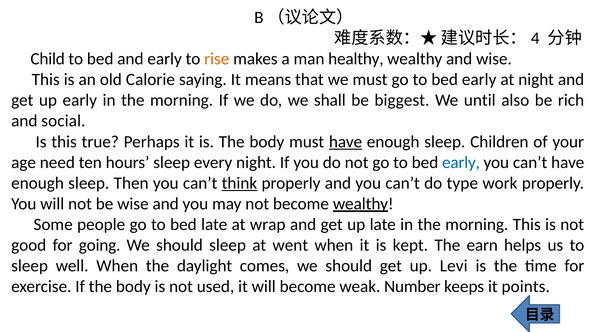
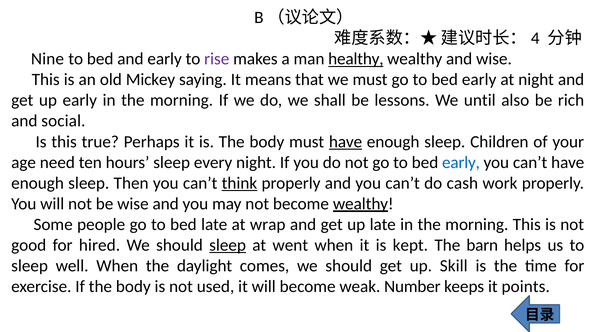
Child: Child -> Nine (47, 59)
rise colour: orange -> purple (217, 59)
healthy underline: none -> present (356, 59)
Calorie: Calorie -> Mickey (151, 79)
biggest: biggest -> lessons (402, 100)
type: type -> cash (462, 183)
going: going -> hired (100, 244)
sleep underline: none -> present (228, 244)
earn: earn -> barn (482, 244)
Levi: Levi -> Skill (454, 265)
